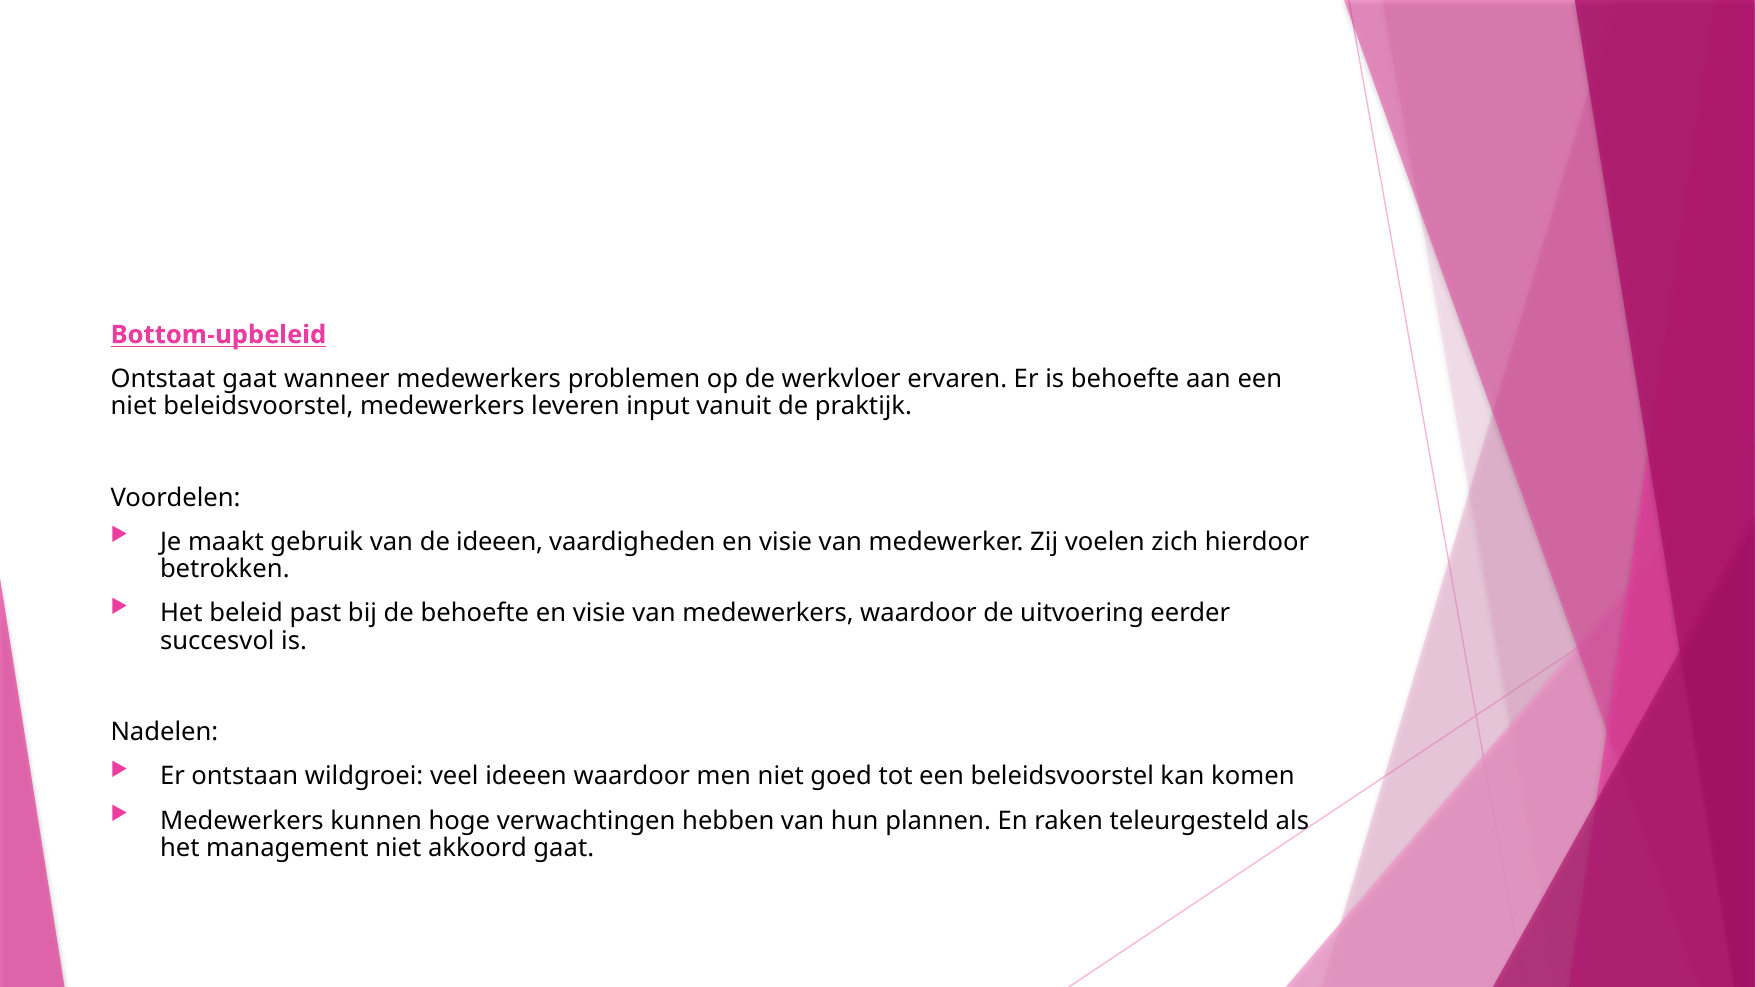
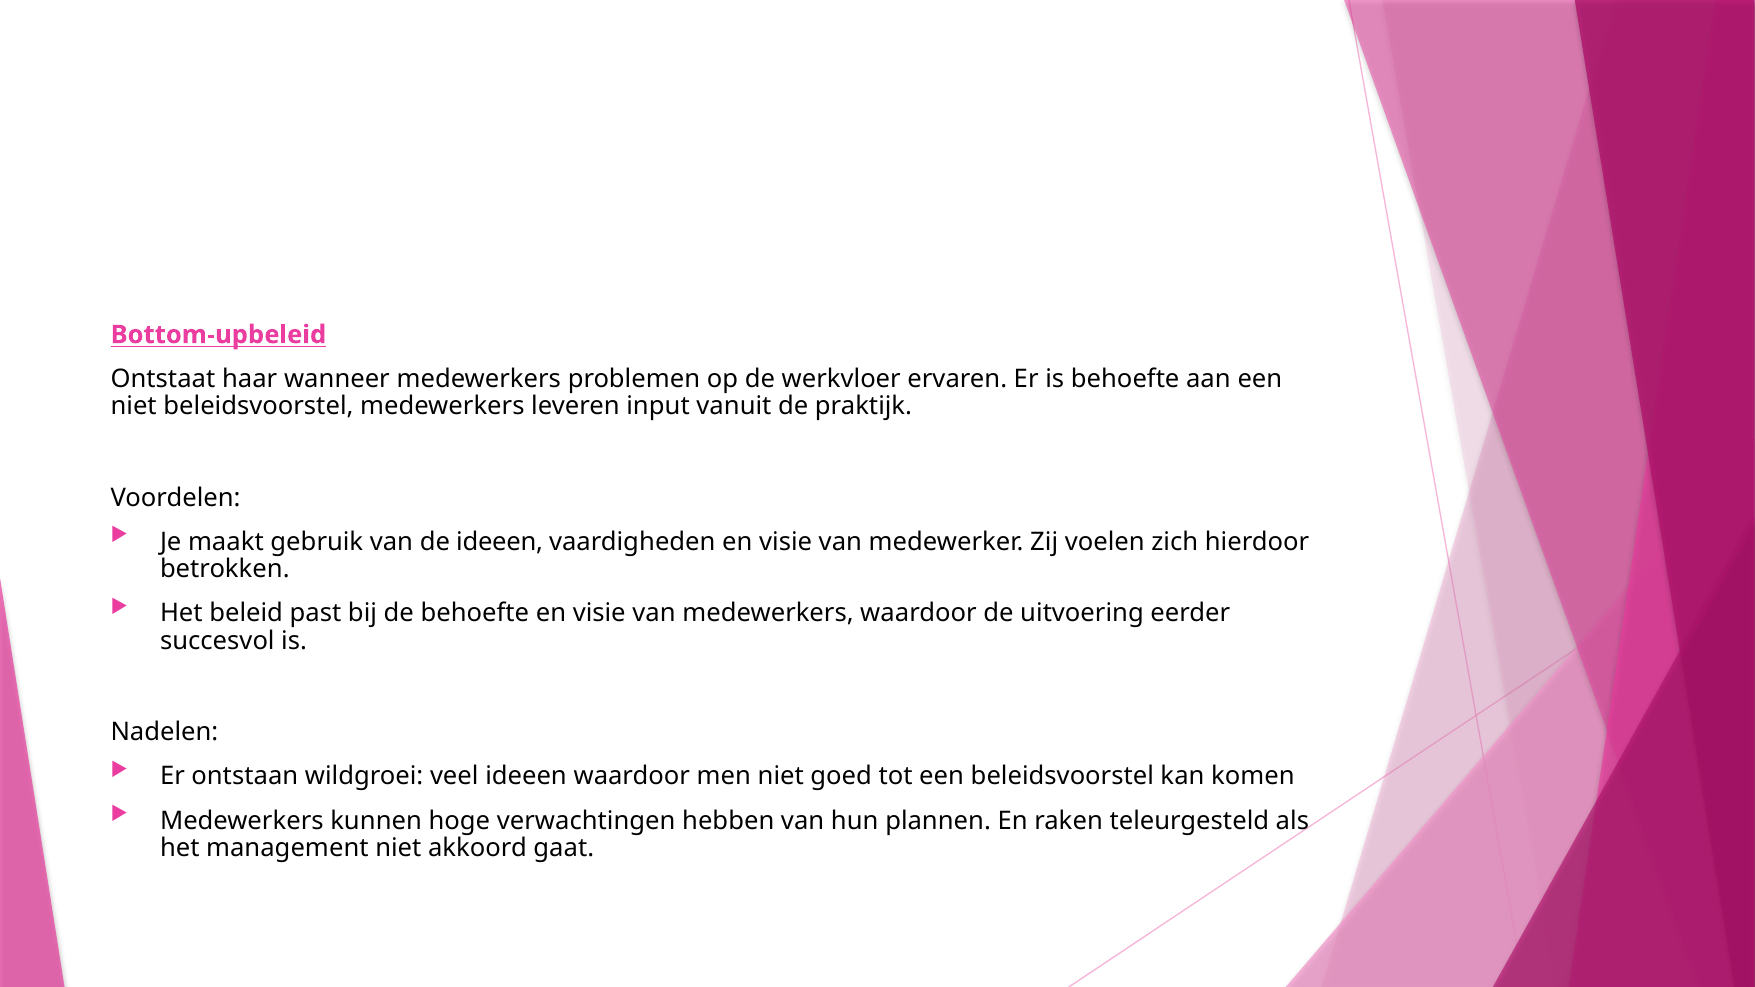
Ontstaat gaat: gaat -> haar (250, 379)
